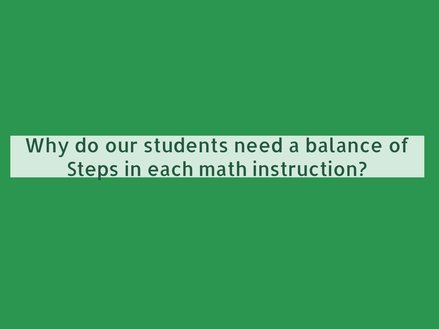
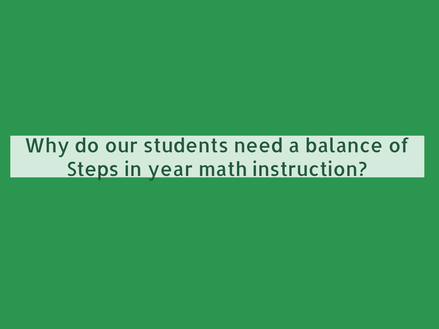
each: each -> year (170, 170)
